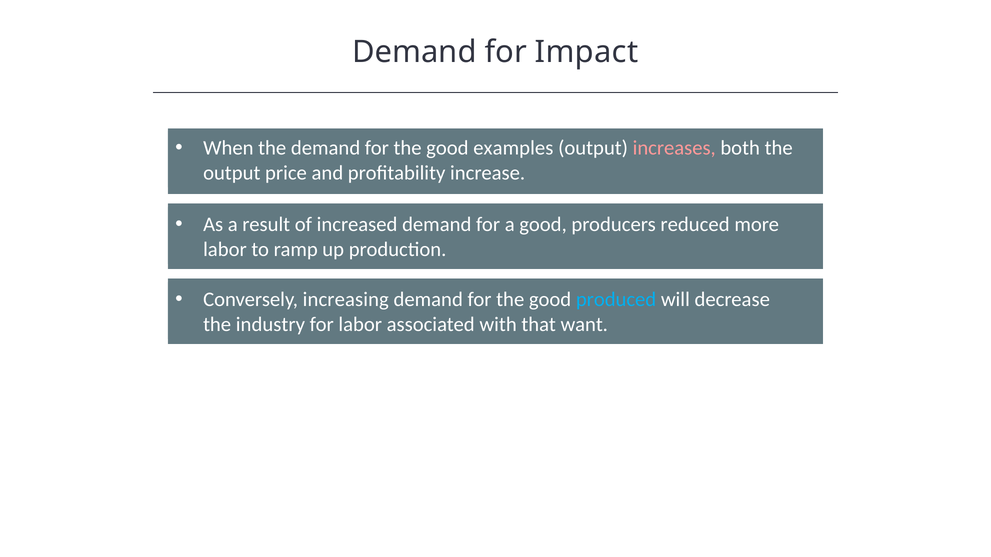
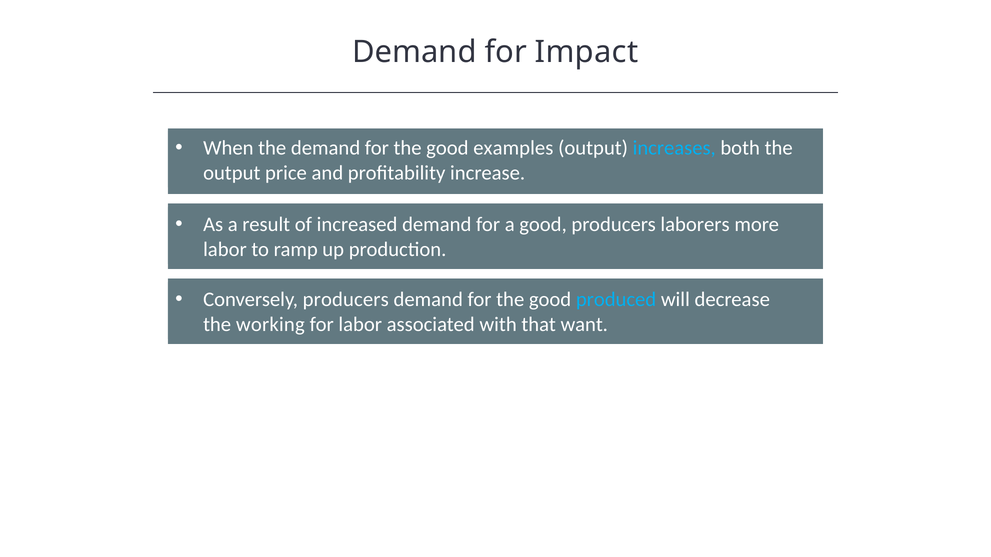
increases colour: pink -> light blue (674, 148)
reduced: reduced -> laborers (695, 225)
Conversely increasing: increasing -> producers (346, 300)
industry: industry -> working (270, 325)
